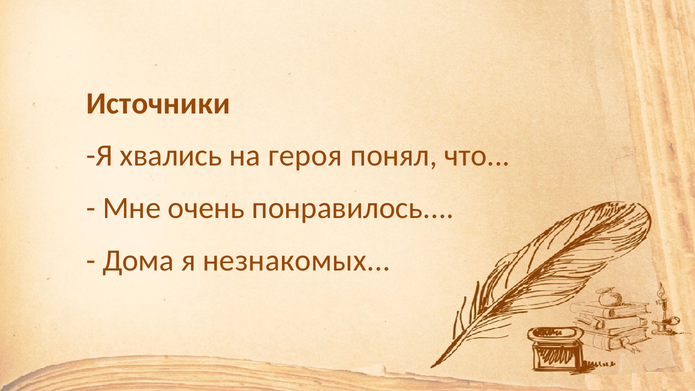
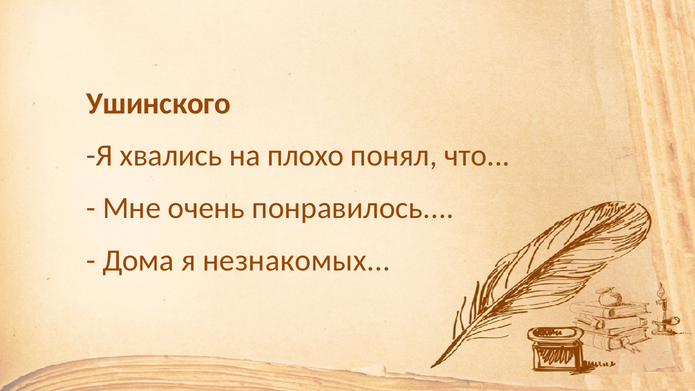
Источники: Источники -> Ушинского (158, 103)
героя: героя -> плохо (306, 156)
